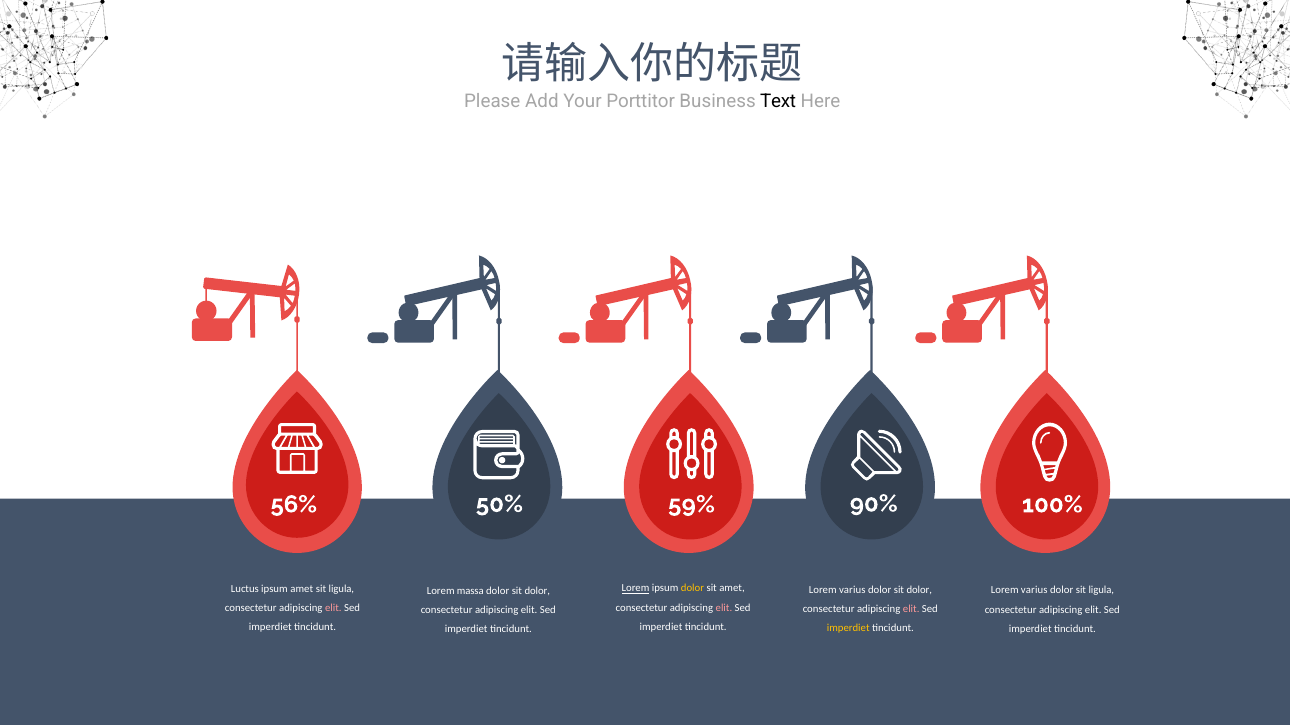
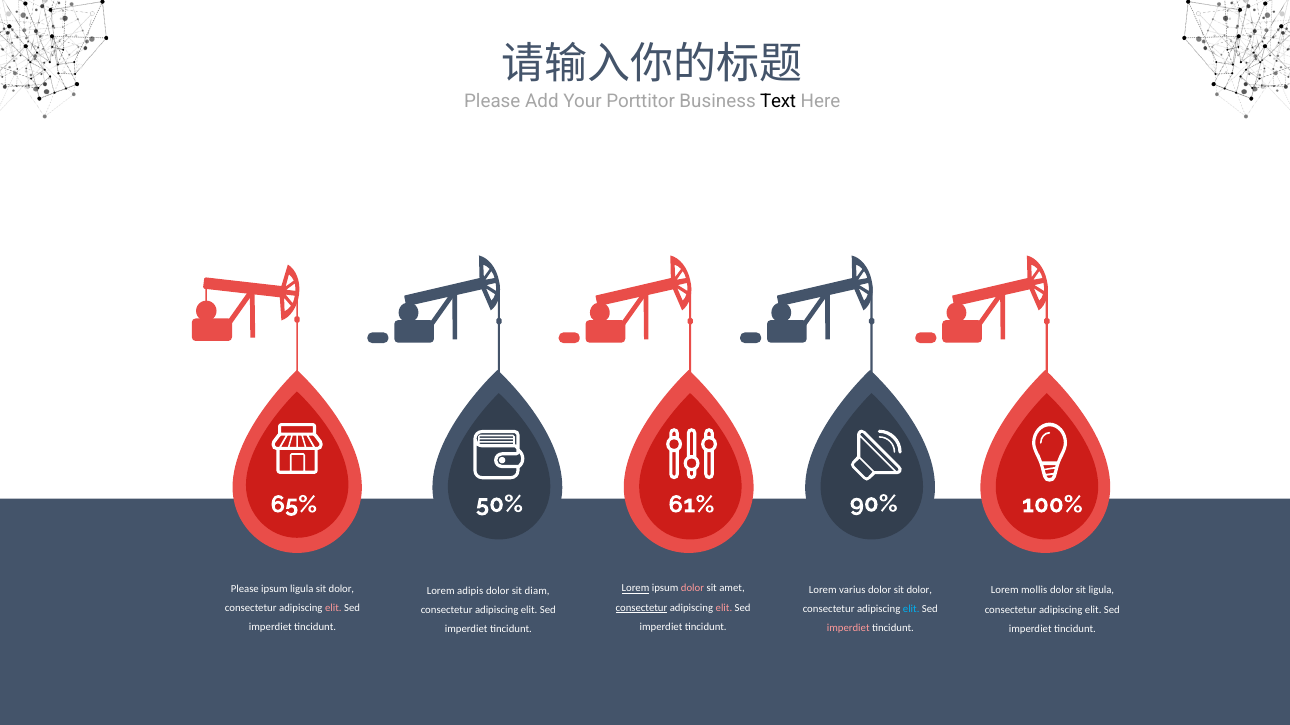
56%: 56% -> 65% (294, 505)
59%: 59% -> 61% (691, 505)
dolor colour: yellow -> pink (692, 589)
Luctus: Luctus -> Please (245, 589)
ipsum amet: amet -> ligula (302, 589)
ligula: ligula -> dolor (341, 589)
varius: varius -> mollis (1034, 591)
massa: massa -> adipis (470, 591)
dolor: dolor -> diam (537, 591)
consectetur underline: none -> present (641, 608)
elit colour: pink -> light blue (911, 609)
imperdiet colour: yellow -> pink (848, 629)
